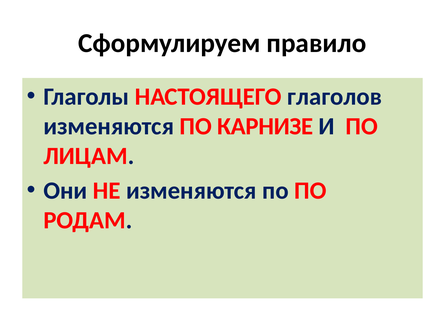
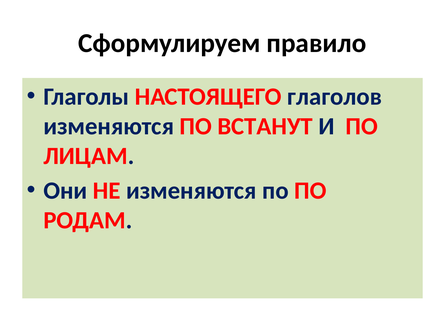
КАРНИЗЕ: КАРНИЗЕ -> ВСТАНУТ (265, 126)
